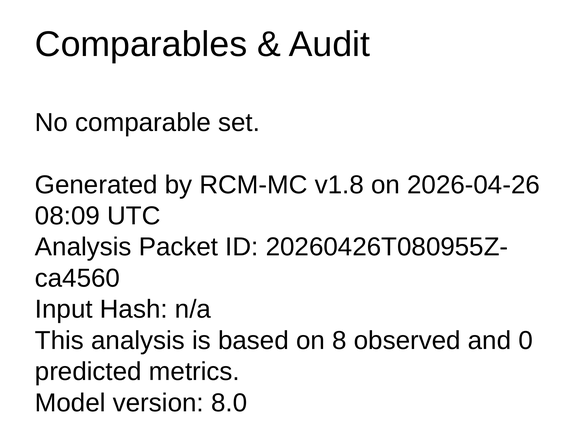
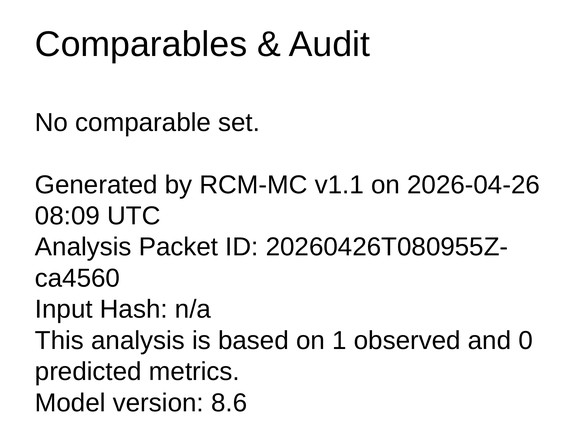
v1.8: v1.8 -> v1.1 (339, 185)
8: 8 -> 1 (339, 341)
8.0: 8.0 -> 8.6 (229, 403)
